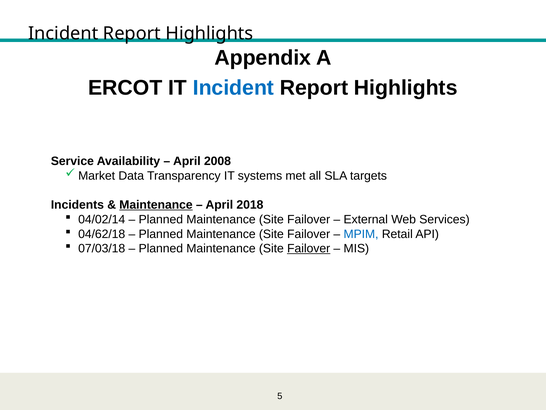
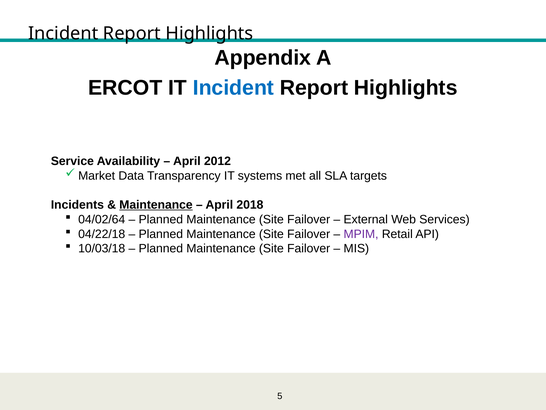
2008: 2008 -> 2012 (217, 161)
04/02/14: 04/02/14 -> 04/02/64 (102, 219)
04/62/18: 04/62/18 -> 04/22/18 (102, 234)
MPIM colour: blue -> purple (361, 234)
07/03/18: 07/03/18 -> 10/03/18 (102, 248)
Failover underline: present -> none (309, 248)
